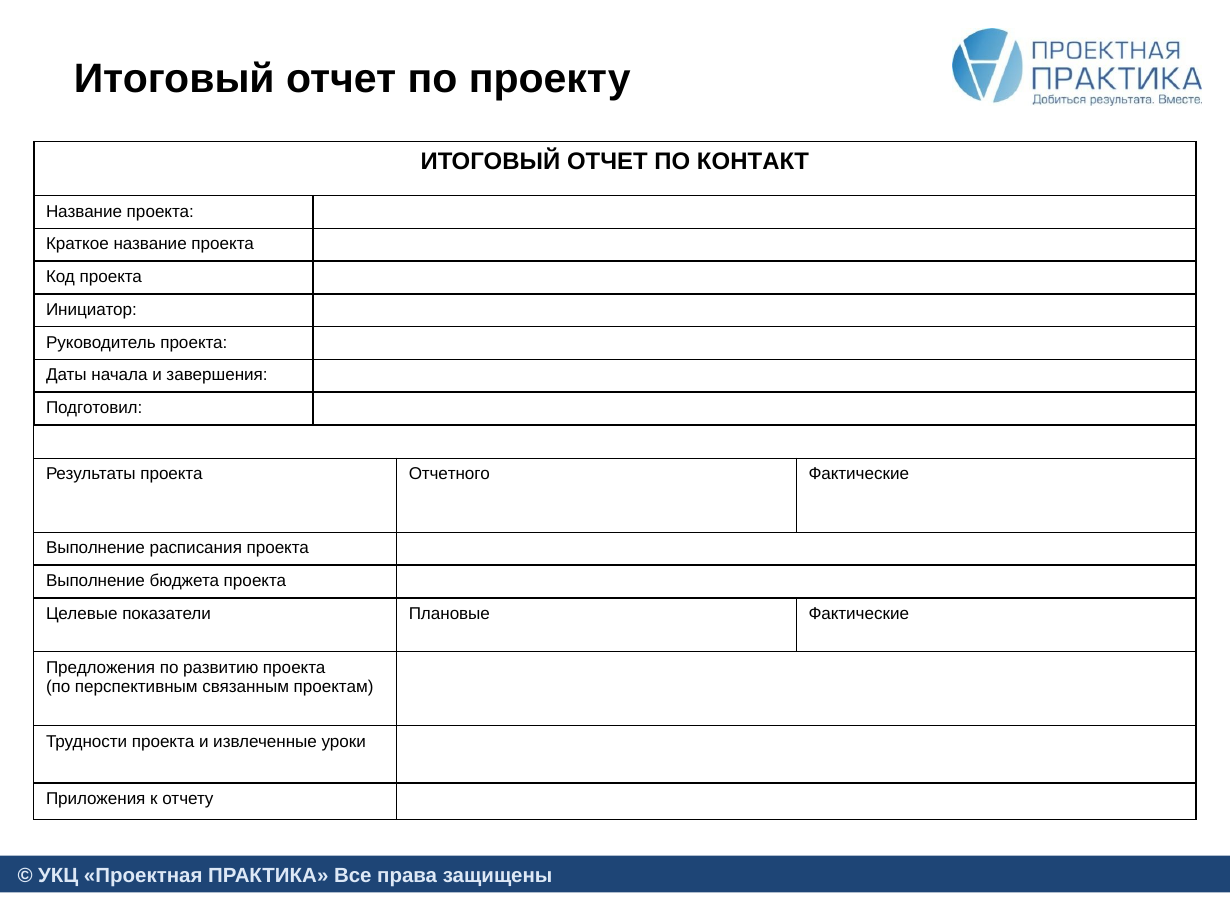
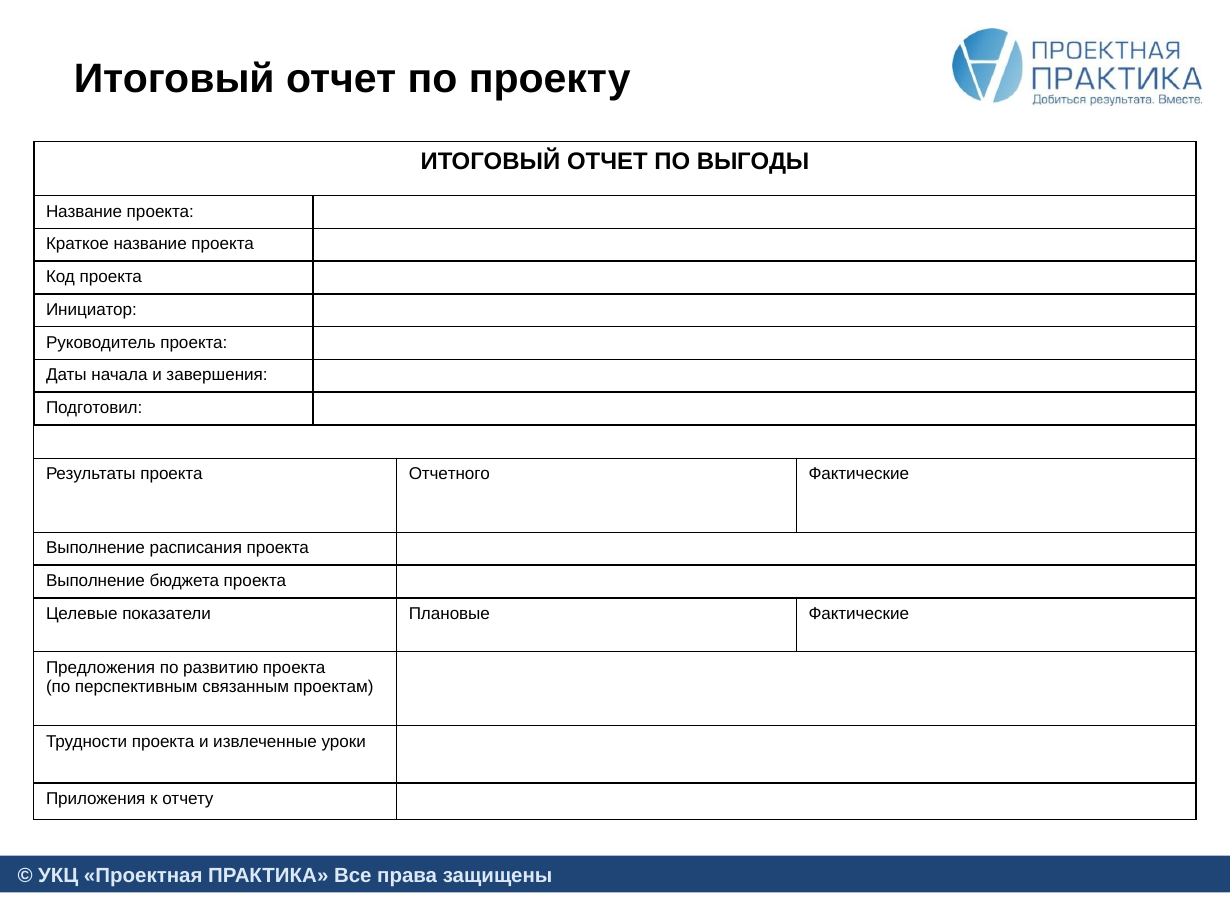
КОНТАКТ: КОНТАКТ -> ВЫГОДЫ (753, 162)
